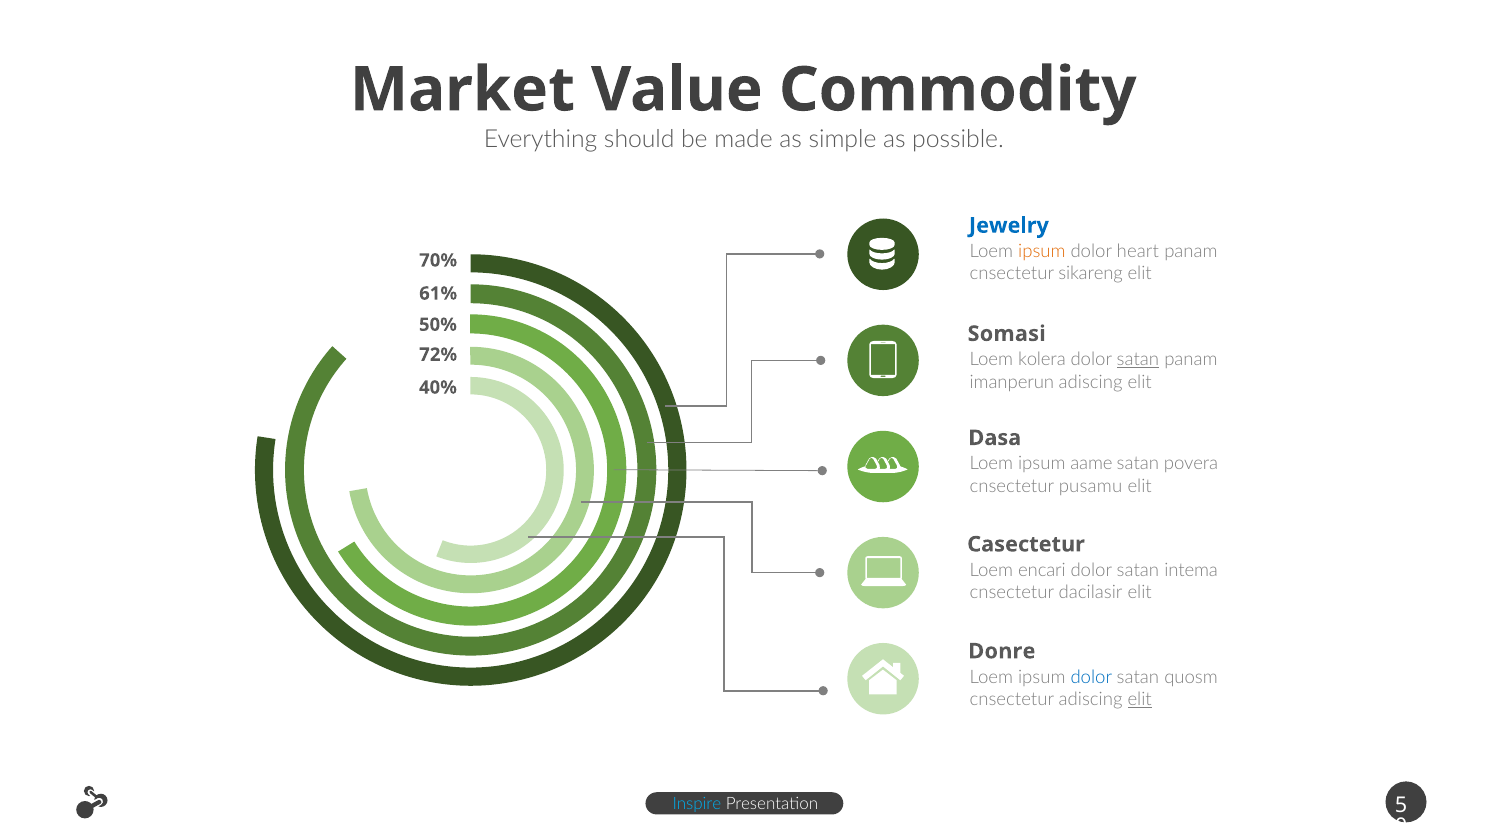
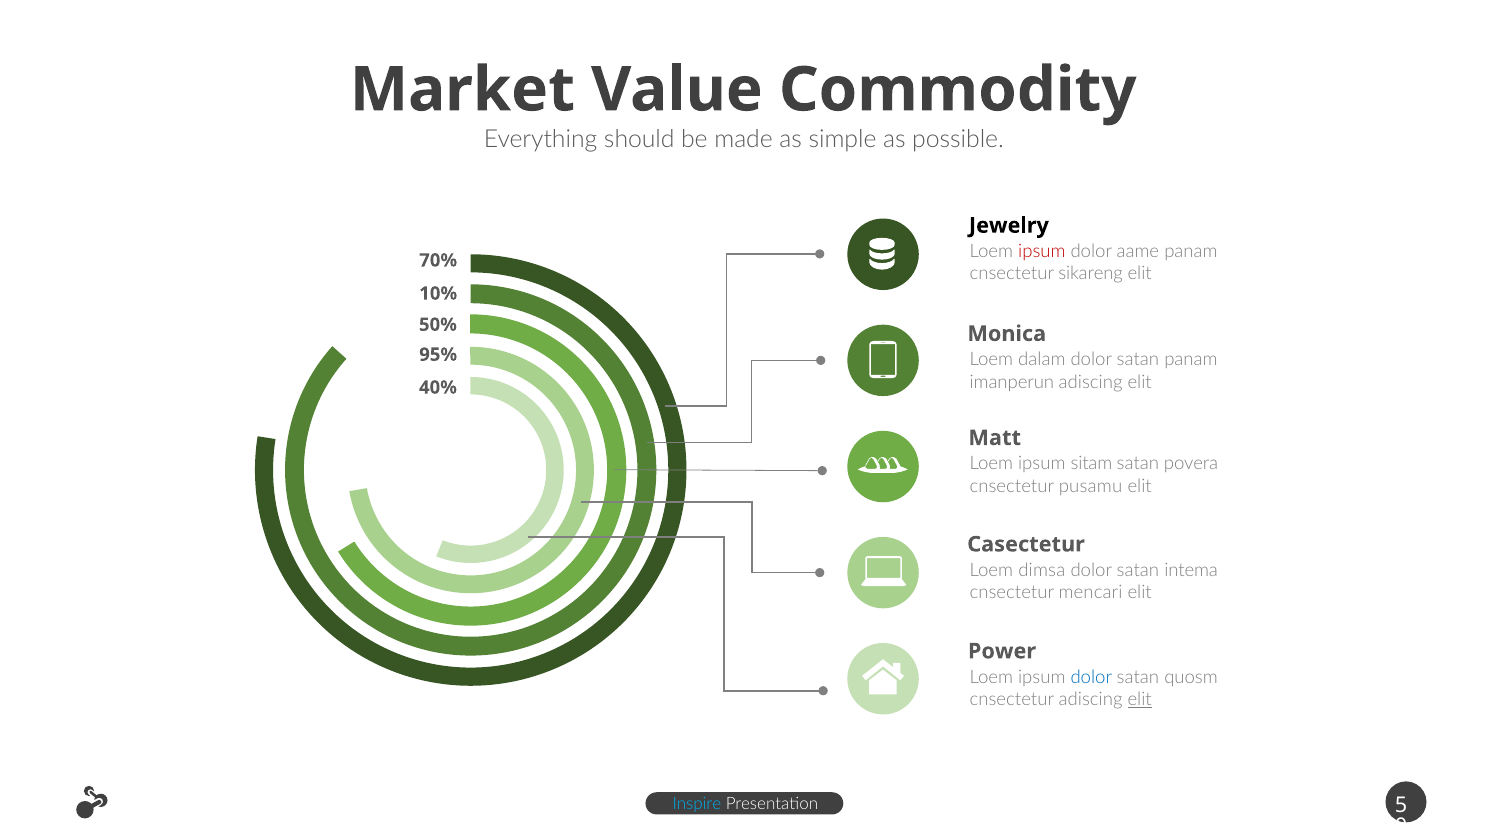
Jewelry colour: blue -> black (1009, 226)
ipsum colour: orange -> red (1042, 252)
heart: heart -> aame (1138, 252)
61%: 61% -> 10% (438, 294)
Somasi: Somasi -> Monica (1007, 334)
72%: 72% -> 95% (438, 355)
kolera: kolera -> dalam (1042, 360)
satan underline: present -> none (1138, 360)
Dasa: Dasa -> Matt (995, 438)
aame: aame -> sitam (1091, 464)
encari: encari -> dimsa (1042, 570)
dacilasir: dacilasir -> mencari (1091, 593)
Donre: Donre -> Power (1002, 651)
